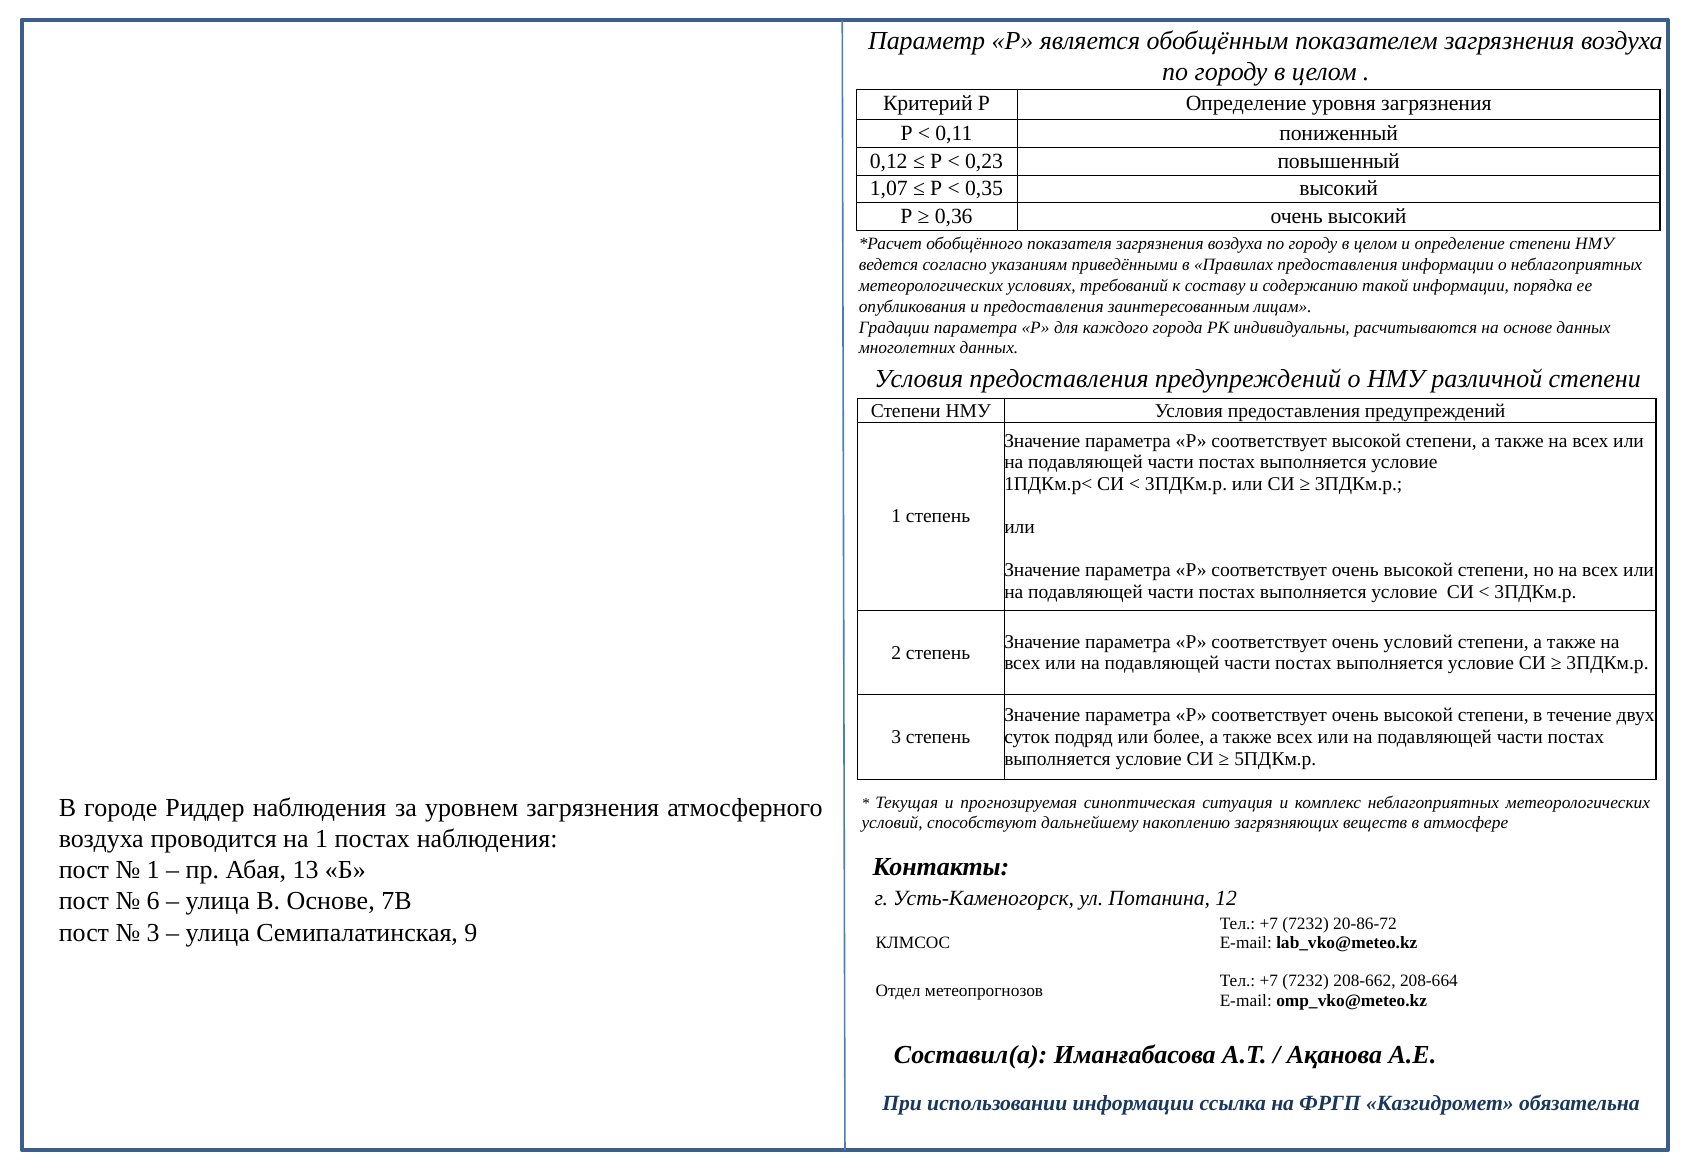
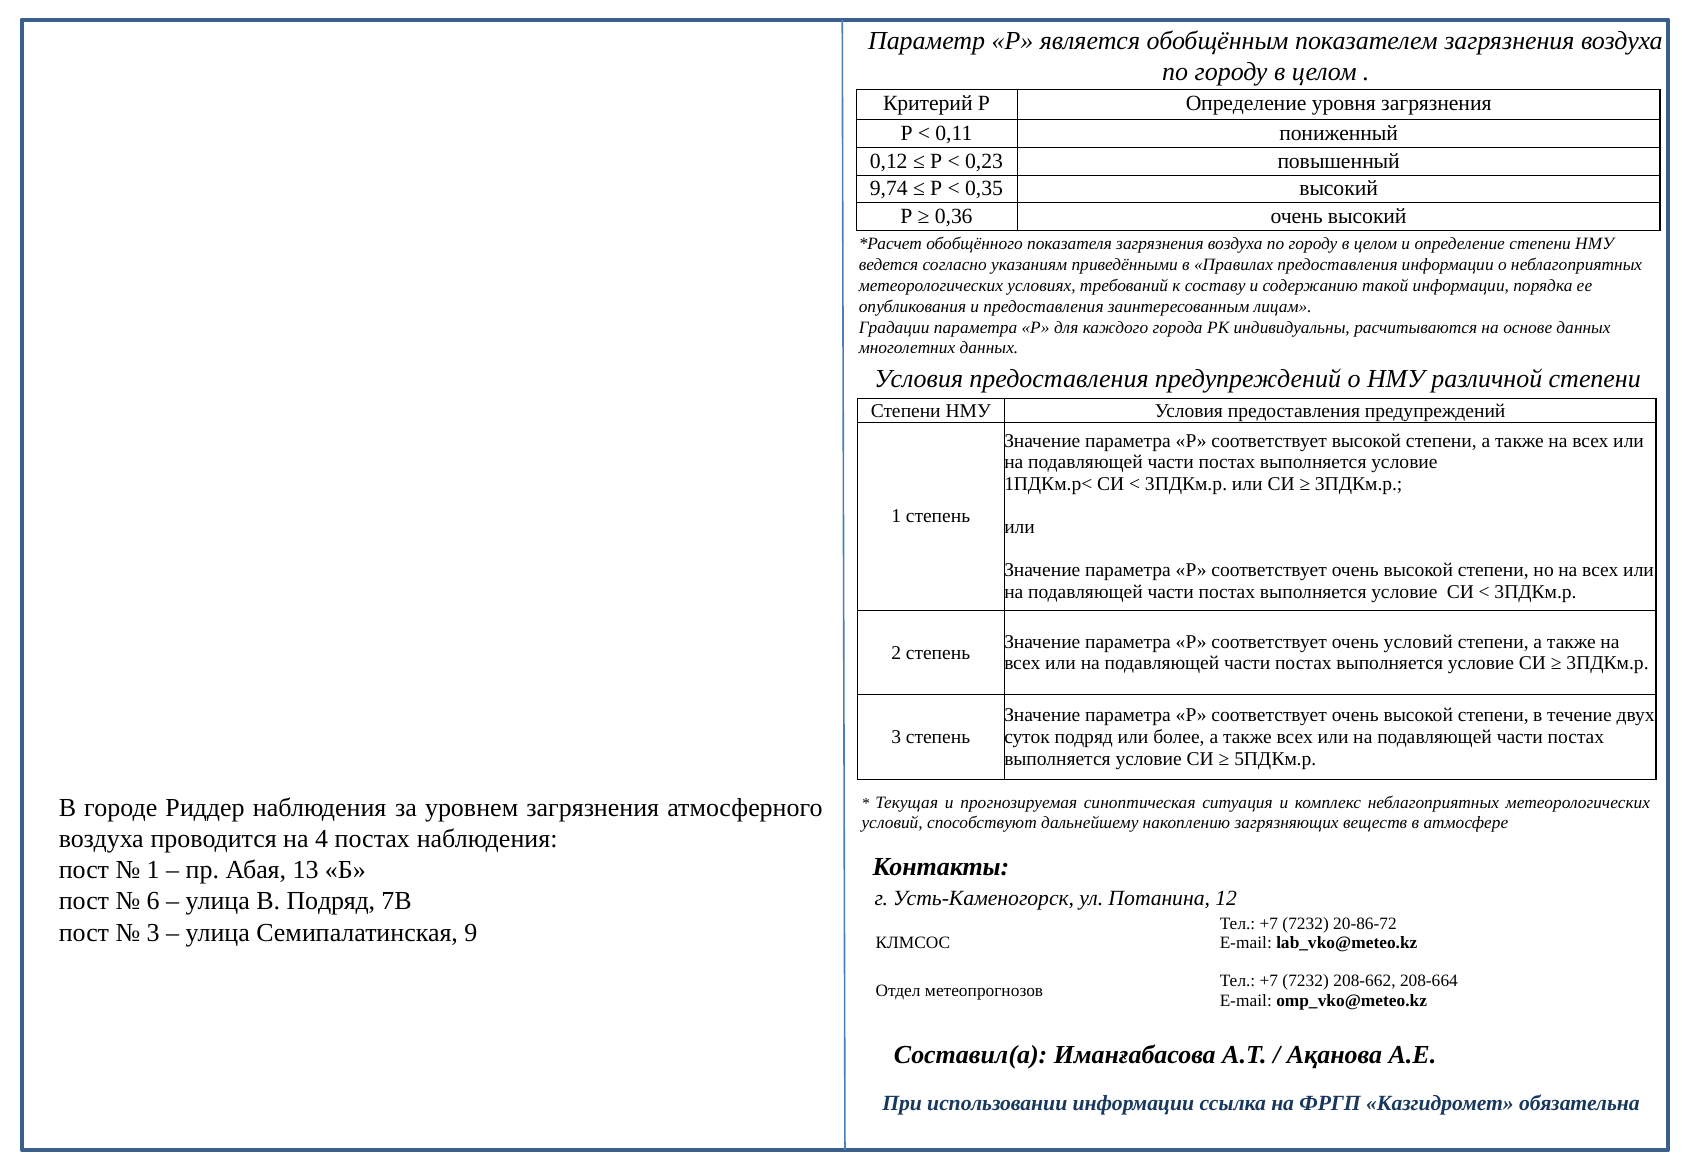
1,07: 1,07 -> 9,74 (889, 189)
на 1: 1 -> 4 (322, 839)
В Основе: Основе -> Подряд (331, 901)
